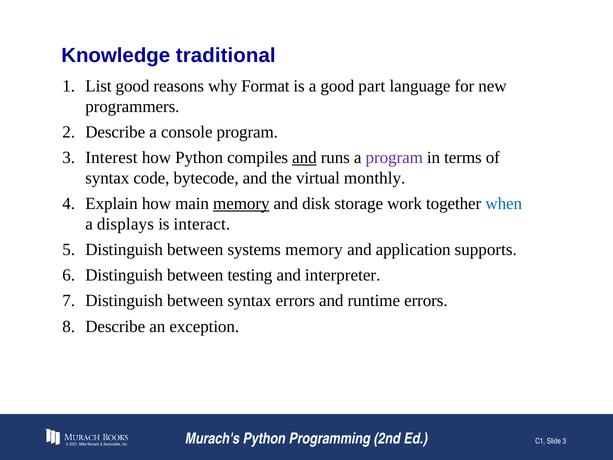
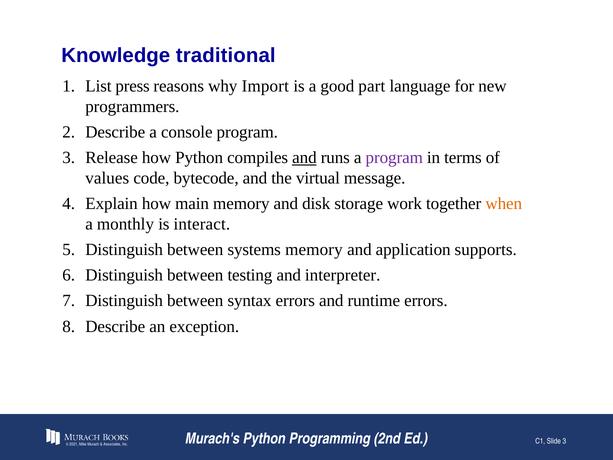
List good: good -> press (133, 86)
Format: Format -> Import (265, 86)
Interest: Interest -> Release (112, 158)
syntax: syntax -> values (107, 178)
monthly: monthly -> message (375, 178)
memory underline: present -> none (241, 204)
when colour: blue -> orange (504, 204)
displays: displays -> monthly (125, 224)
